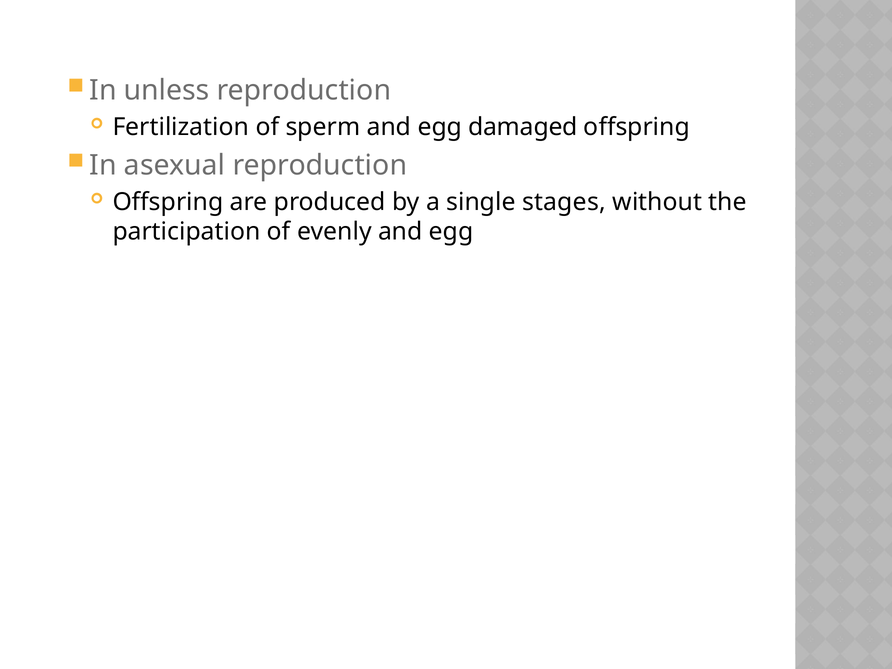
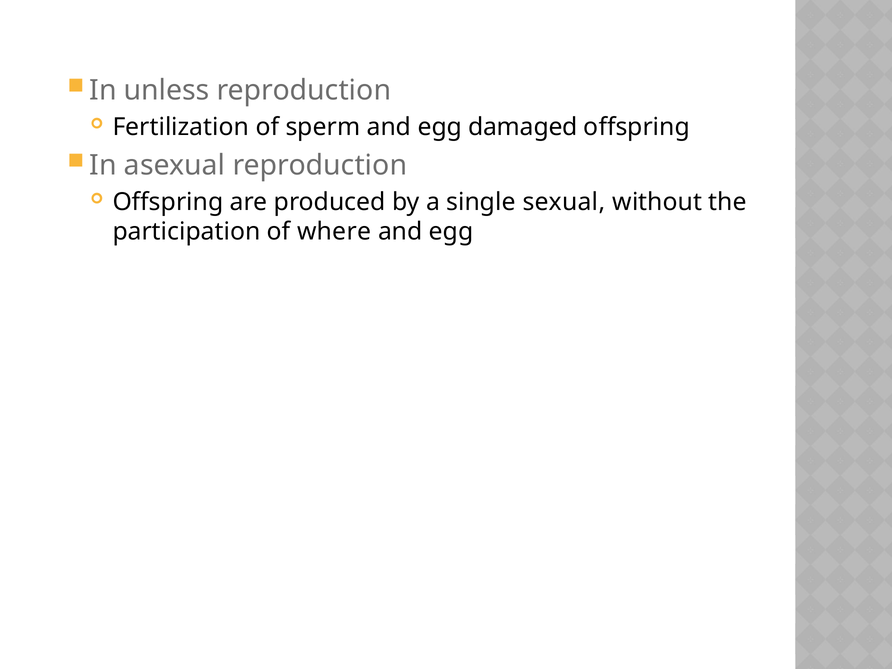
stages: stages -> sexual (564, 202)
evenly: evenly -> where (334, 232)
